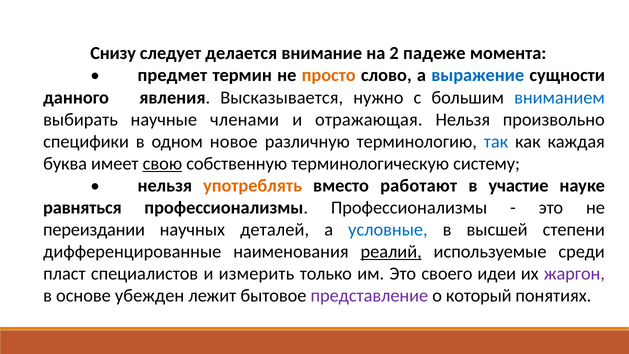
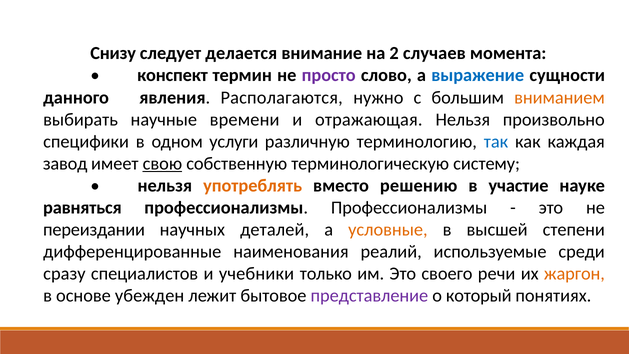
падеже: падеже -> случаев (434, 53)
предмет: предмет -> конспект (173, 75)
просто colour: orange -> purple (329, 75)
Высказывается: Высказывается -> Располагаются (282, 97)
вниманием colour: blue -> orange (560, 97)
членами: членами -> времени (245, 119)
новое: новое -> услуги (234, 141)
буква: буква -> завод (65, 163)
работают: работают -> решению (419, 186)
условные colour: blue -> orange (388, 230)
реалий underline: present -> none (391, 252)
пласт: пласт -> сразу (64, 274)
измерить: измерить -> учебники (257, 274)
идеи: идеи -> речи (497, 274)
жаргон colour: purple -> orange (574, 274)
